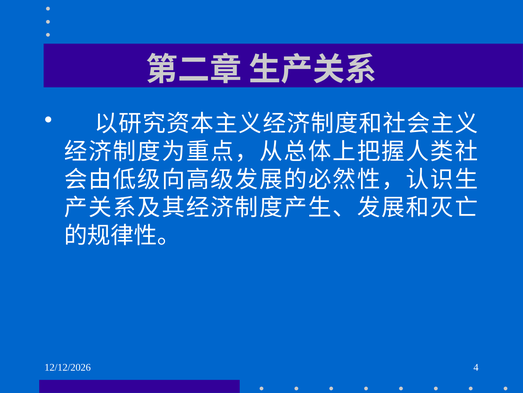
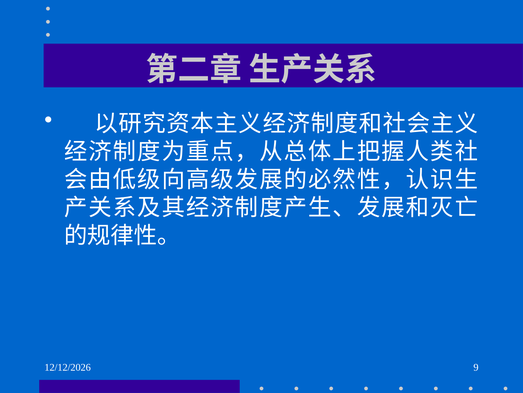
4: 4 -> 9 (476, 367)
